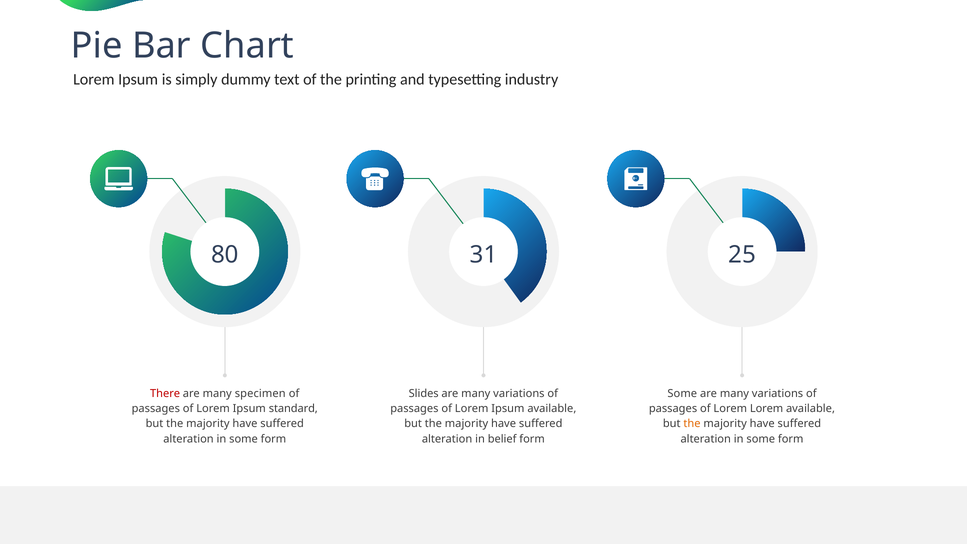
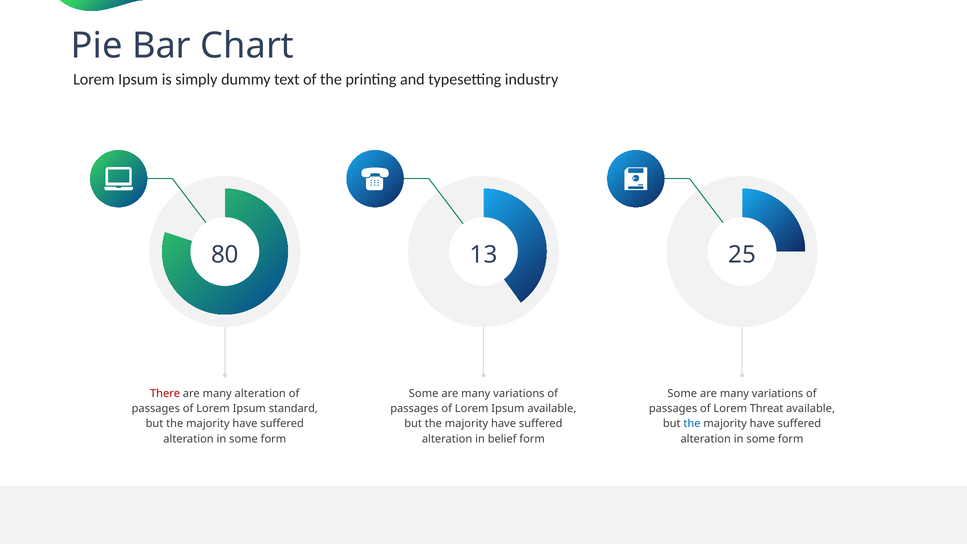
31: 31 -> 13 (484, 255)
many specimen: specimen -> alteration (260, 394)
Slides: Slides -> Some (424, 394)
Lorem Lorem: Lorem -> Threat (767, 409)
the colour: orange -> blue (692, 424)
